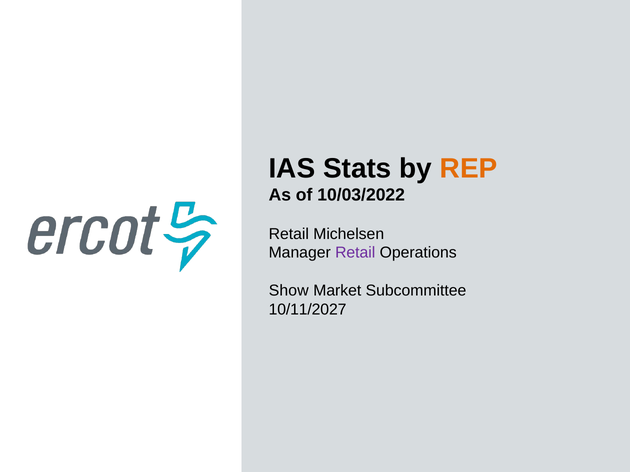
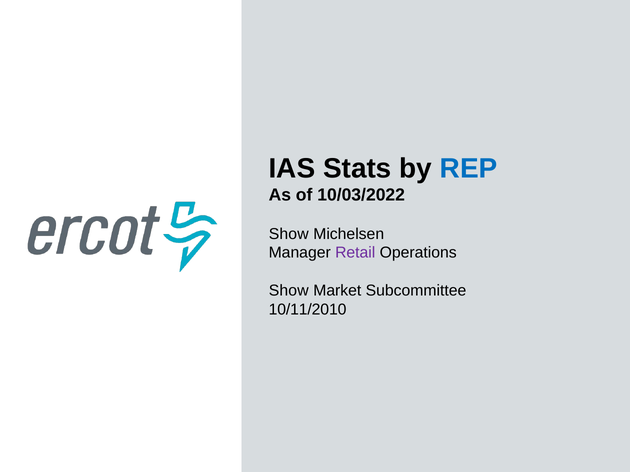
REP colour: orange -> blue (469, 169)
Retail: Retail -> Show (289, 234)
10/11/2027: 10/11/2027 -> 10/11/2010 (308, 310)
